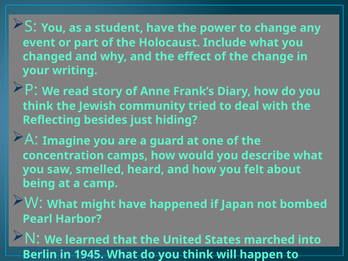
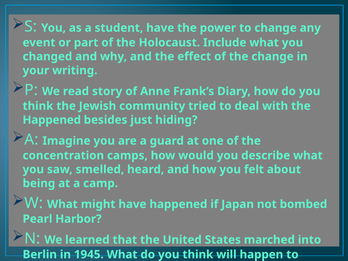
Reflecting: Reflecting -> Happened (52, 120)
